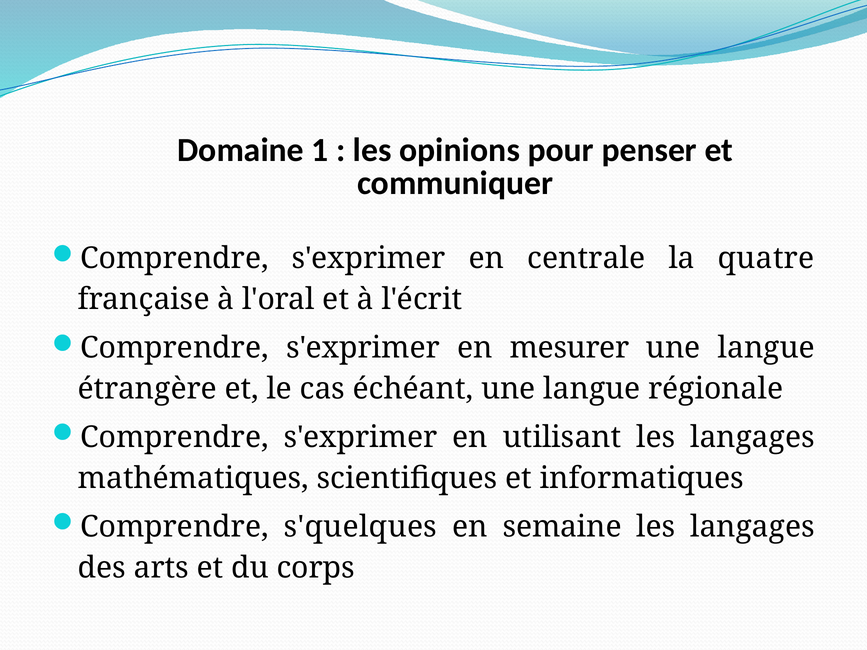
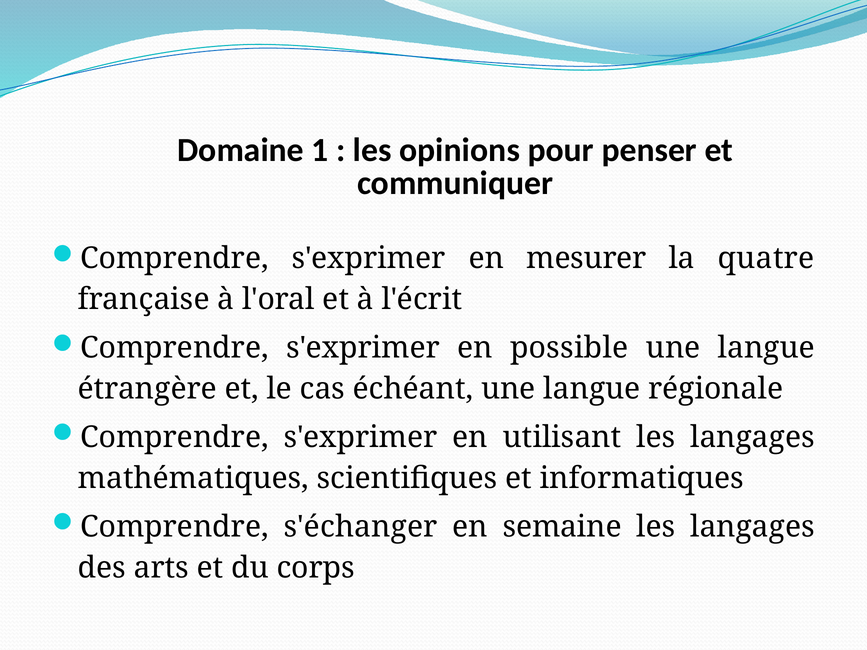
centrale: centrale -> mesurer (586, 259)
mesurer: mesurer -> possible (569, 348)
s'quelques: s'quelques -> s'échanger (361, 527)
